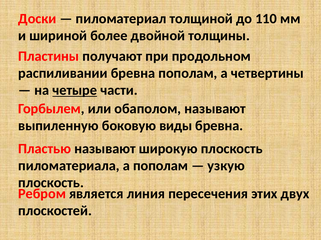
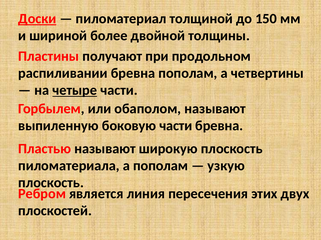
Доски underline: none -> present (37, 19)
110: 110 -> 150 (266, 19)
боковую виды: виды -> части (176, 126)
